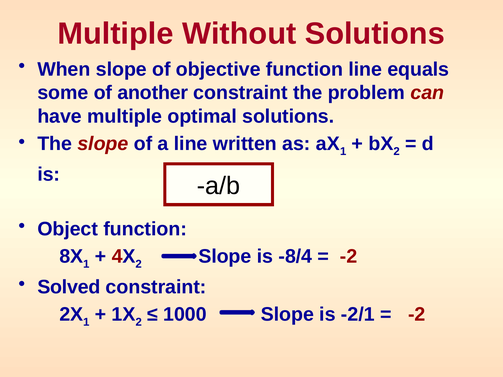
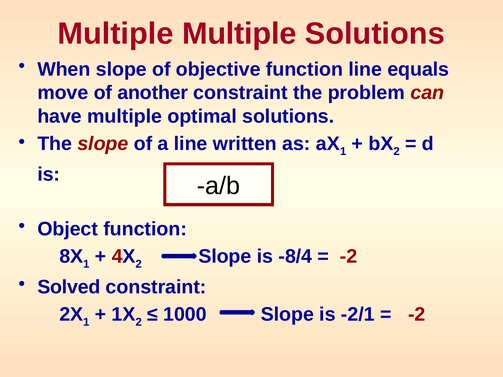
Multiple Without: Without -> Multiple (239, 34)
some: some -> move (63, 93)
